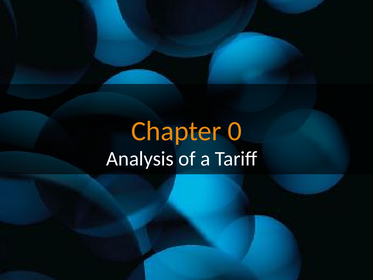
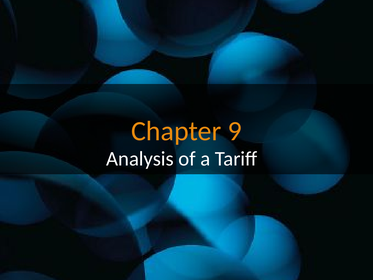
0: 0 -> 9 (235, 131)
